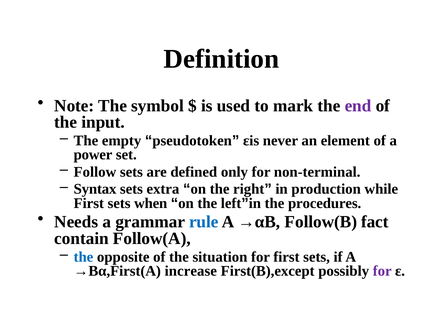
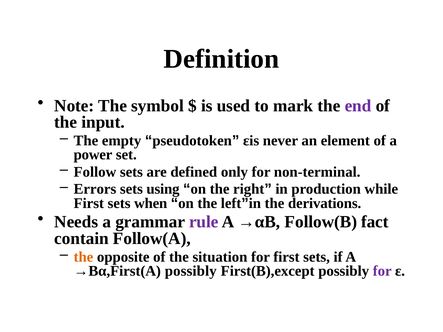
Syntax: Syntax -> Errors (95, 189)
extra: extra -> using (163, 189)
procedures: procedures -> derivations (325, 203)
rule colour: blue -> purple (204, 222)
the colour: blue -> orange (83, 257)
→Bα,First(A increase: increase -> possibly (191, 271)
